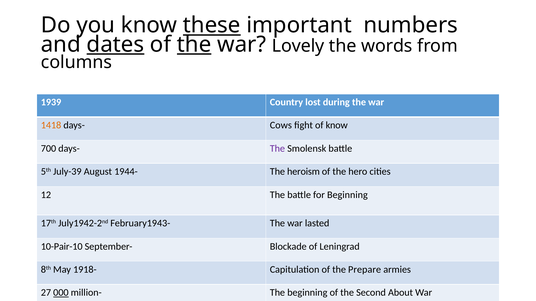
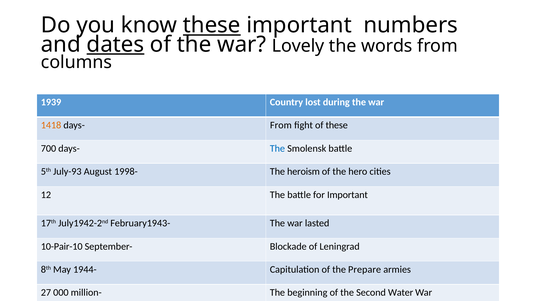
the underline: present -> none (194, 45)
days- Cows: Cows -> From (281, 126)
of know: know -> these (337, 126)
The colour: purple -> blue (277, 149)
July-39: July-39 -> July-93 (67, 172)
1944-: 1944- -> 1998- (126, 172)
for Beginning: Beginning -> Important (347, 195)
1918-: 1918- -> 1944- (85, 270)
000 underline: present -> none (61, 293)
About: About -> Water (401, 293)
